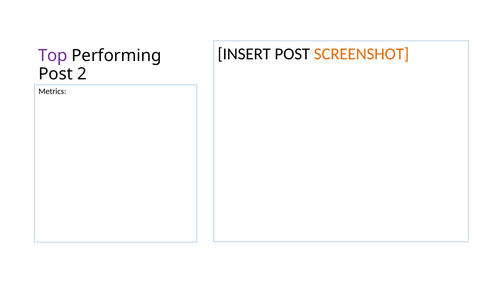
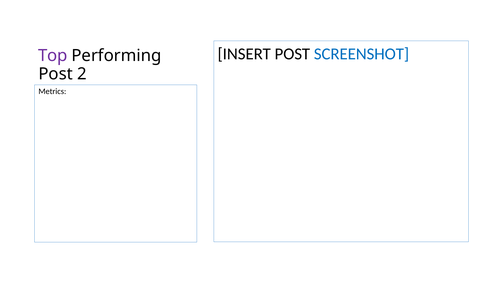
SCREENSHOT colour: orange -> blue (361, 54)
